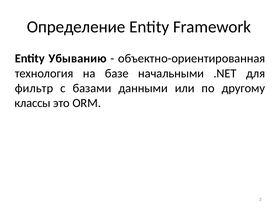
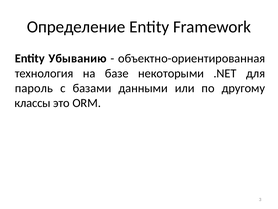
начальными: начальными -> некоторыми (171, 73)
фильтр: фильтр -> пароль (34, 88)
